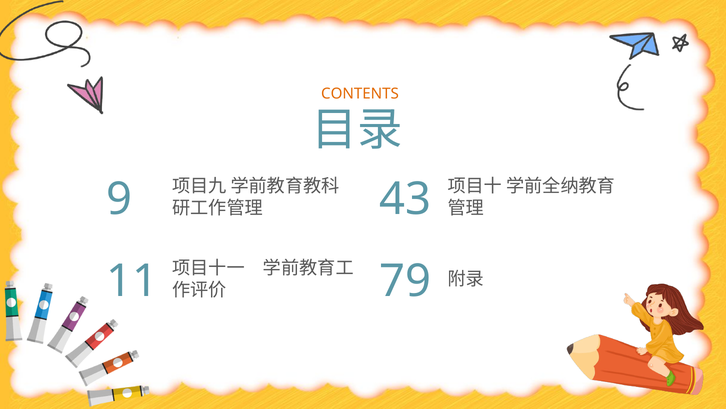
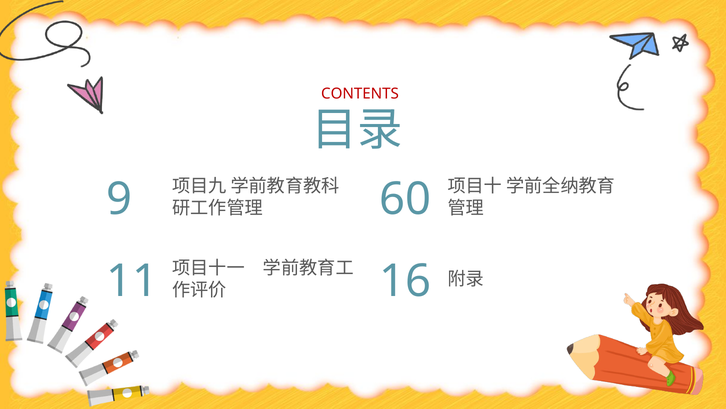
CONTENTS colour: orange -> red (360, 94)
43: 43 -> 60 (405, 199)
79: 79 -> 16 (405, 281)
